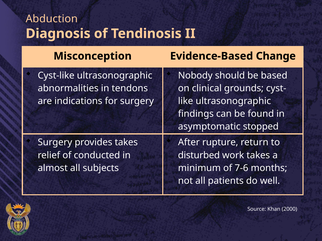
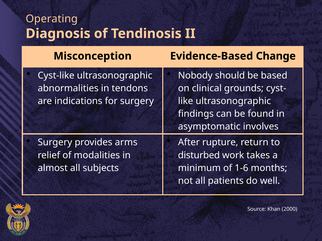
Abduction: Abduction -> Operating (52, 19)
stopped: stopped -> involves (261, 127)
provides takes: takes -> arms (126, 143)
conducted: conducted -> modalities (97, 155)
7-6: 7-6 -> 1-6 (241, 168)
